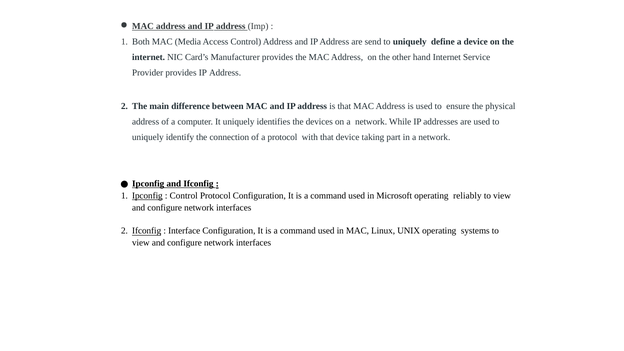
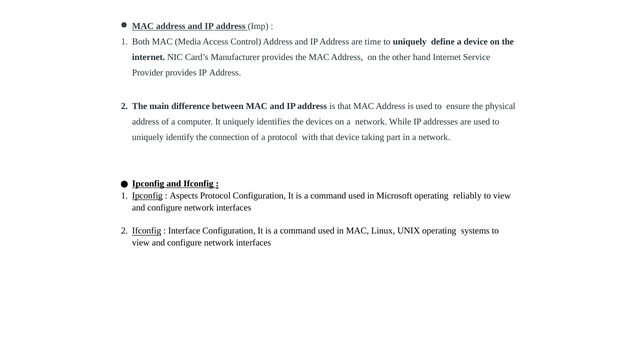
send: send -> time (373, 42)
Control: Control -> Aspects (184, 196)
